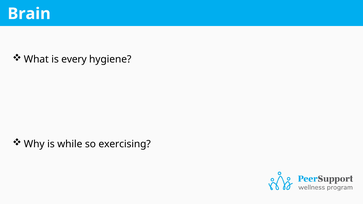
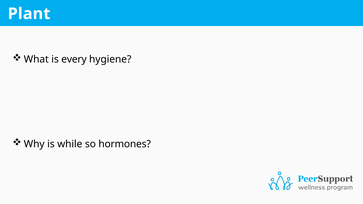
Brain: Brain -> Plant (29, 14)
exercising: exercising -> hormones (125, 144)
